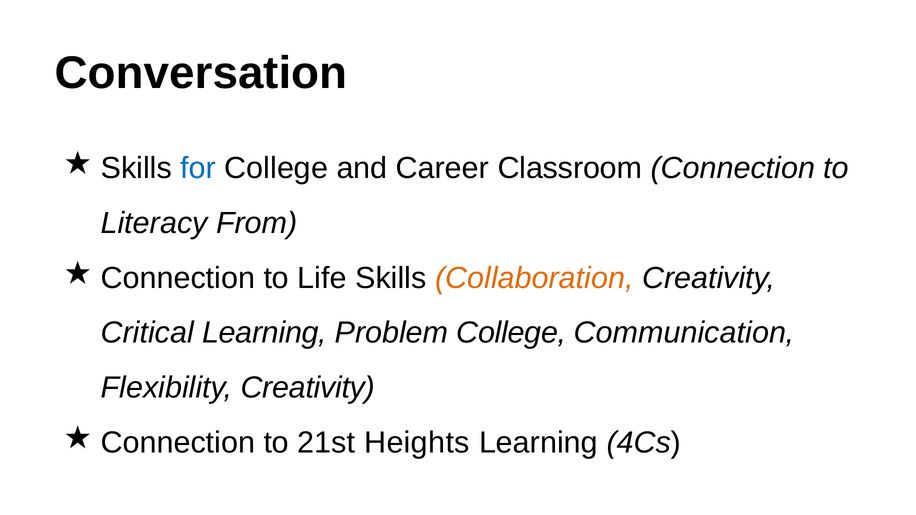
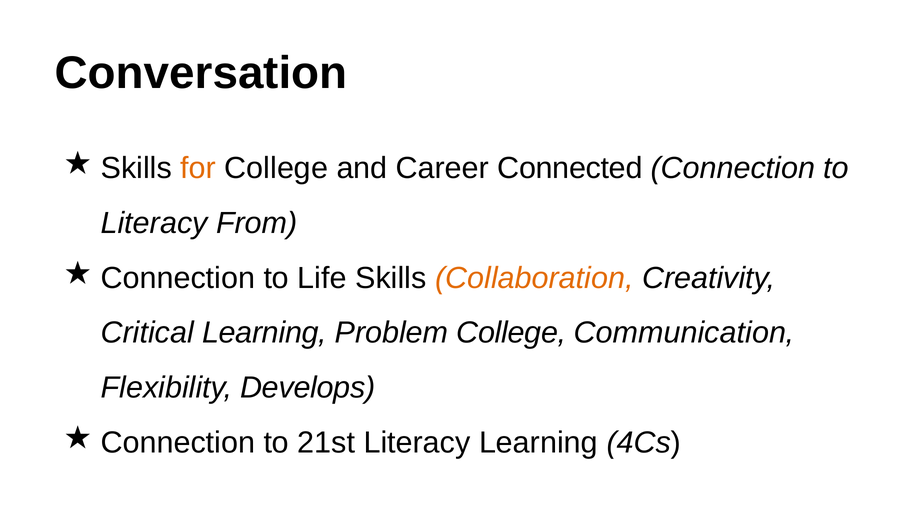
for colour: blue -> orange (198, 168)
Classroom: Classroom -> Connected (570, 168)
Flexibility Creativity: Creativity -> Develops (308, 388)
21st Heights: Heights -> Literacy (417, 443)
